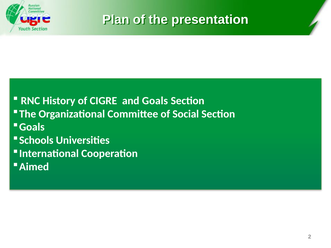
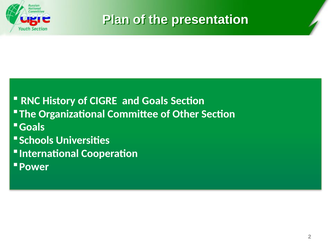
Social: Social -> Other (186, 114)
Aimed: Aimed -> Power (34, 167)
